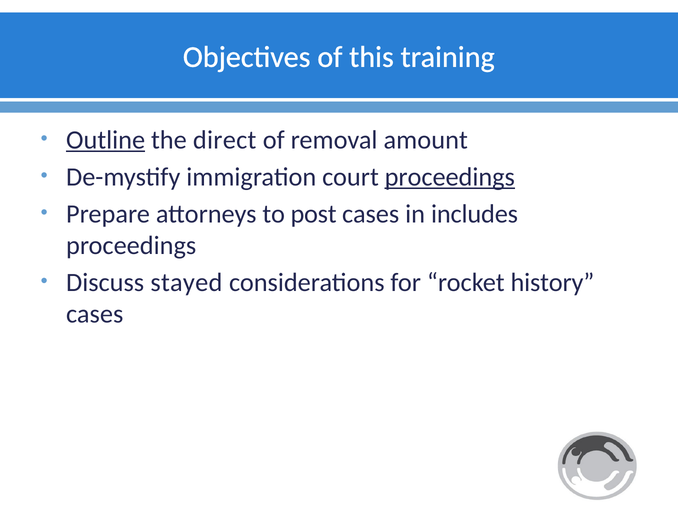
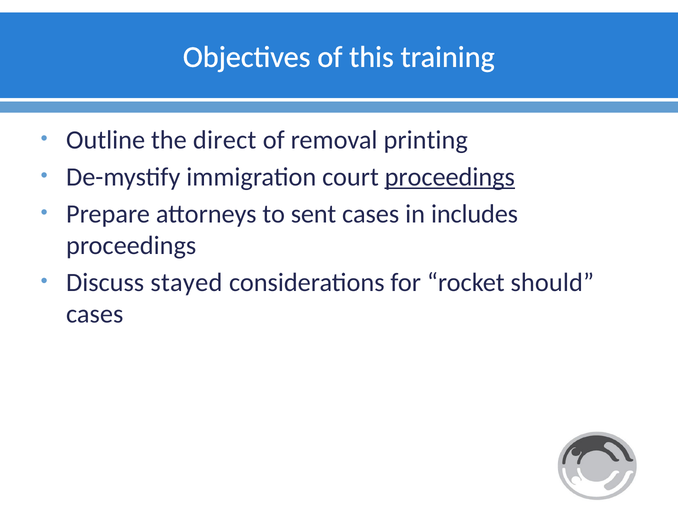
Outline underline: present -> none (106, 140)
amount: amount -> printing (426, 140)
post: post -> sent (314, 214)
history: history -> should (552, 282)
